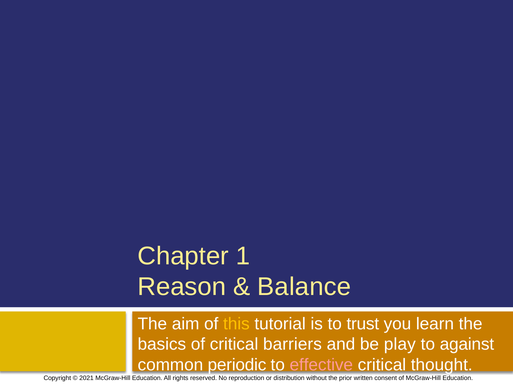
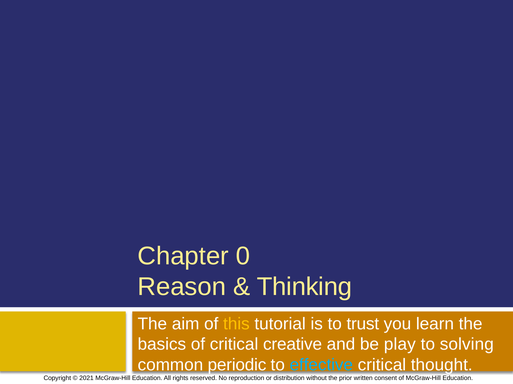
1: 1 -> 0 (243, 257)
Balance: Balance -> Thinking (304, 287)
barriers: barriers -> creative (293, 345)
against: against -> solving (467, 345)
effective colour: pink -> light blue (321, 365)
